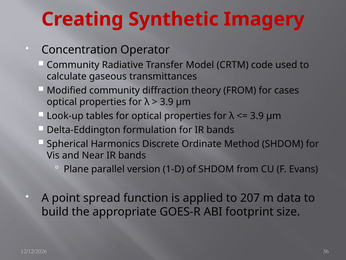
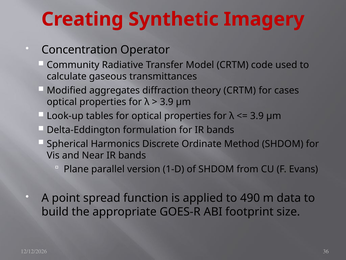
Modified community: community -> aggregates (115, 90)
theory FROM: FROM -> CRTM (240, 90)
207: 207 -> 490 (250, 198)
